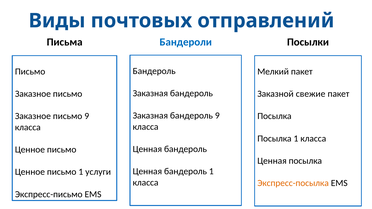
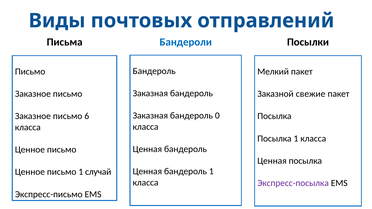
бандероль 9: 9 -> 0 (217, 116)
письмо 9: 9 -> 6 (87, 116)
услуги: услуги -> случай (98, 172)
Экспресс-посылка colour: orange -> purple (293, 183)
